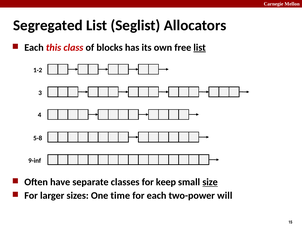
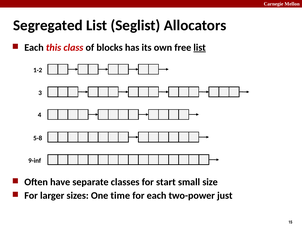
keep: keep -> start (166, 183)
size underline: present -> none (210, 183)
will: will -> just (225, 196)
